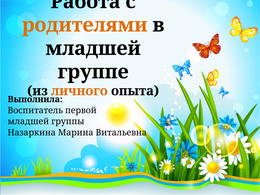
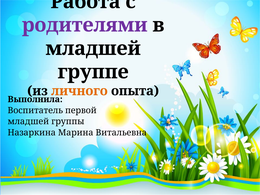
родителями colour: orange -> purple (85, 25)
